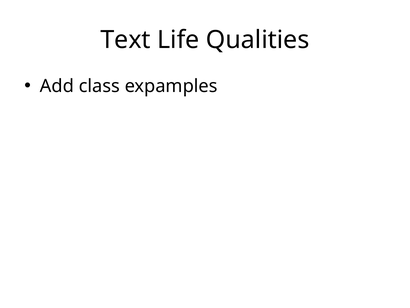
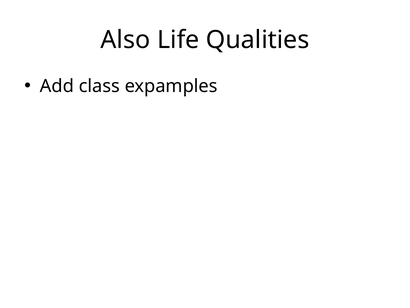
Text: Text -> Also (125, 40)
